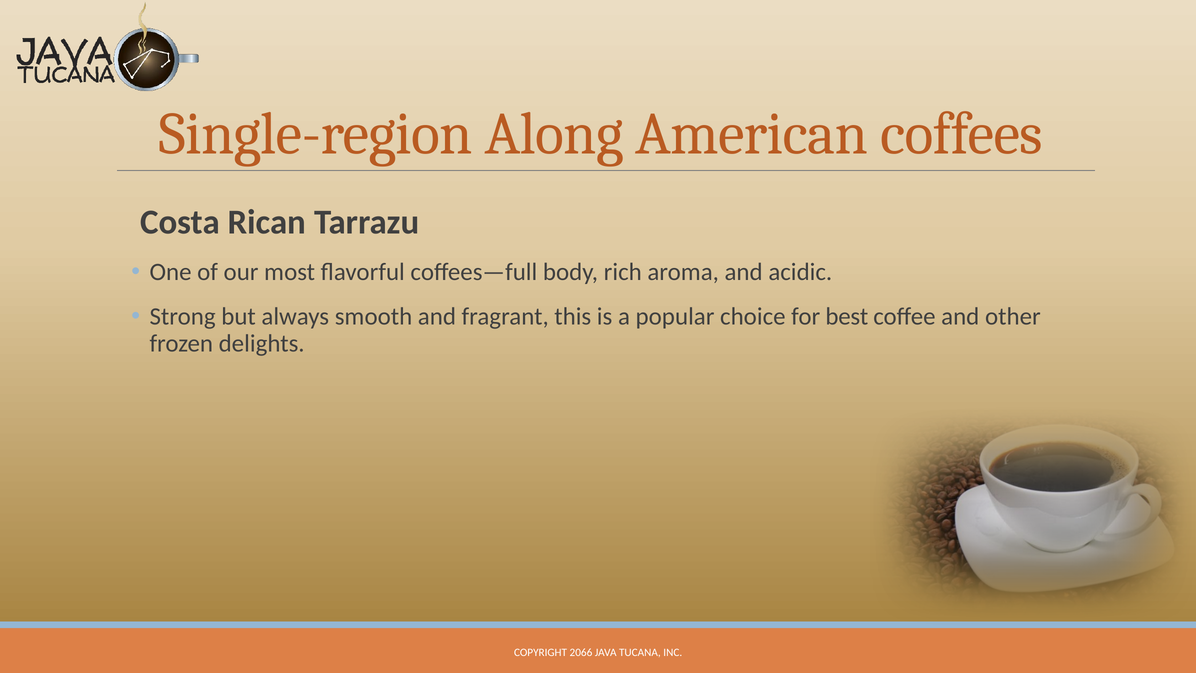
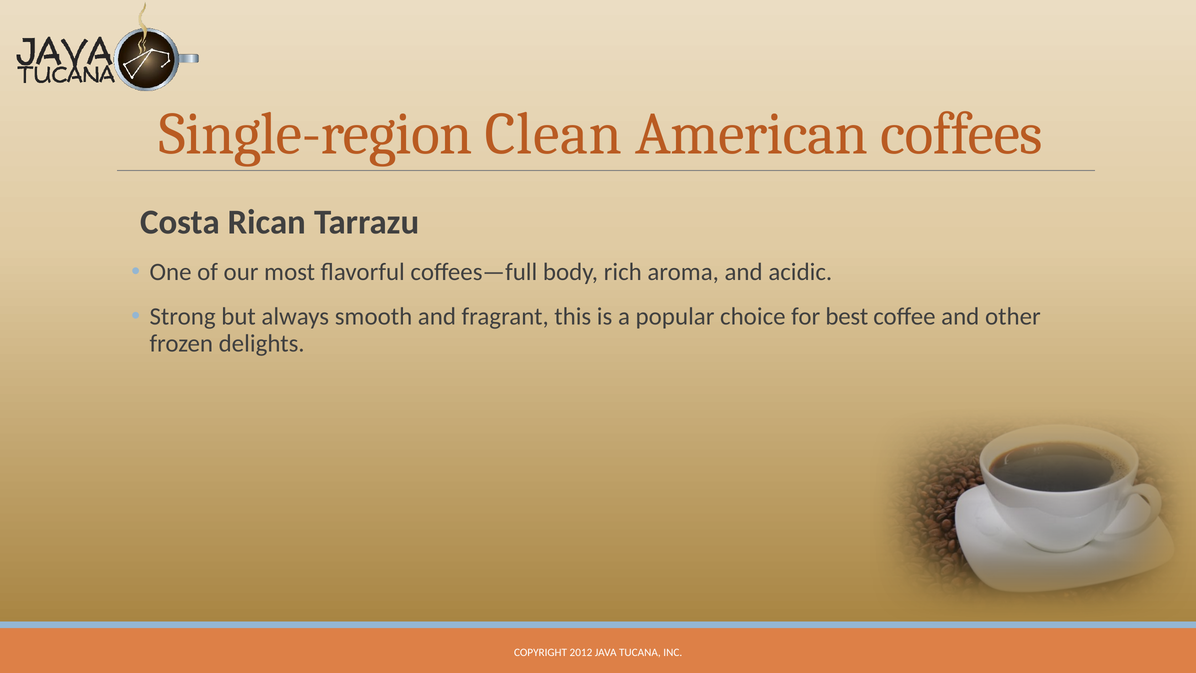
Along: Along -> Clean (554, 134)
2066: 2066 -> 2012 (581, 652)
